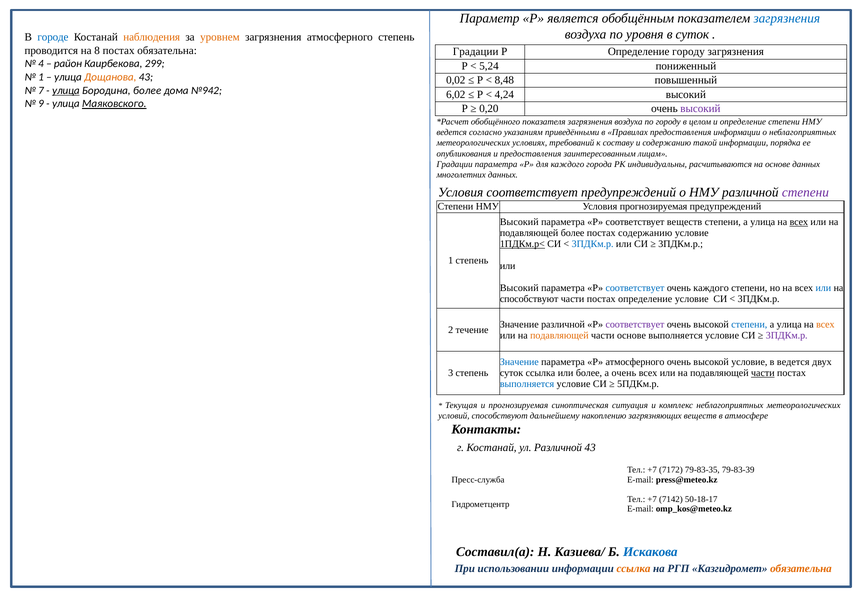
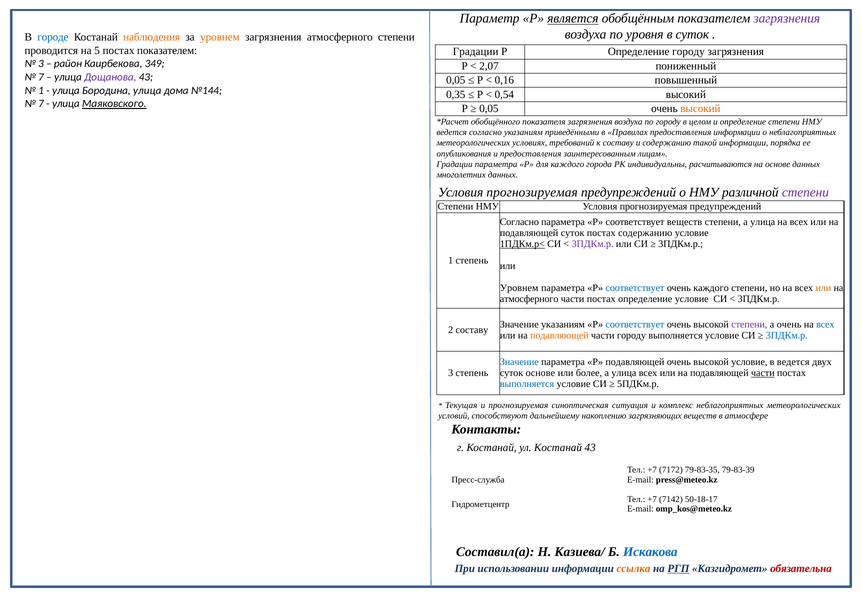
является underline: none -> present (573, 19)
загрязнения colour: blue -> purple (787, 19)
атмосферного степень: степень -> степени (396, 37)
8: 8 -> 5 (97, 51)
постах обязательна: обязательна -> показателем (167, 51)
4: 4 -> 3 (41, 64)
299: 299 -> 349 (155, 64)
5,24: 5,24 -> 2,07 (489, 66)
1: 1 -> 7 (41, 77)
Дощанова colour: orange -> purple (110, 77)
0,02: 0,02 -> 0,05 (456, 80)
8,48: 8,48 -> 0,16 (504, 80)
7: 7 -> 1 (41, 90)
улица underline: present -> none (66, 90)
Бородина более: более -> улица (147, 90)
№942: №942 -> №144 (206, 90)
6,02: 6,02 -> 0,35 (456, 94)
4,24: 4,24 -> 0,54 (504, 94)
9: 9 -> 7 (41, 104)
0,20: 0,20 -> 0,05 (489, 109)
высокий colour: purple -> orange (700, 109)
соответствует: соответствует -> прогнозируемая (532, 192)
Высокий: Высокий -> Согласно (519, 222)
всех underline: present -> none (799, 222)
подавляющей более: более -> суток (573, 233)
3ПДКм.р colour: blue -> purple (593, 244)
Высокий: Высокий -> Уровнем (519, 288)
или colour: blue -> orange (823, 288)
способствуют: способствуют -> атмосферного (529, 299)
Значение различной: различной -> указаниям (563, 324)
соответствует colour: purple -> blue (635, 324)
степени colour: blue -> purple (749, 324)
улица: улица -> очень (789, 324)
всех colour: orange -> blue (825, 324)
2 течение: течение -> составу (472, 330)
части основе: основе -> городу (632, 335)
3ПДКм.р colour: purple -> blue (787, 335)
Р атмосферного: атмосферного -> подавляющей (635, 362)
суток ссылка: ссылка -> основе (540, 373)
более а очень: очень -> улица (624, 373)
ул Различной: Различной -> Костанай (558, 447)
РГП underline: none -> present (678, 568)
обязательна colour: orange -> red (801, 568)
